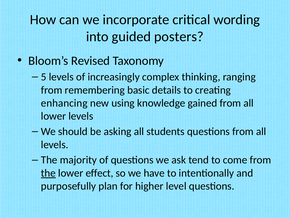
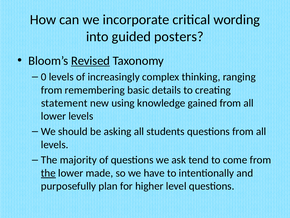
Revised underline: none -> present (91, 61)
5: 5 -> 0 (44, 77)
enhancing: enhancing -> statement (64, 103)
effect: effect -> made (99, 173)
